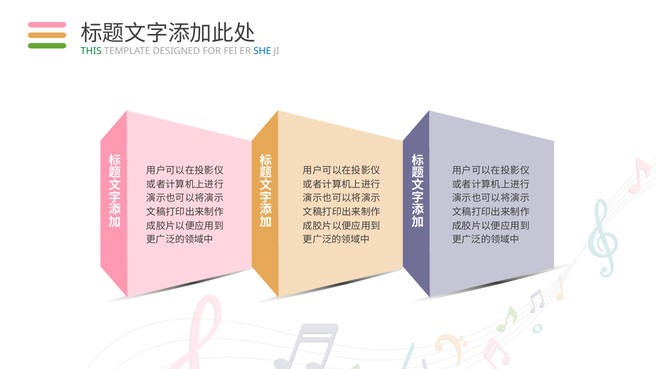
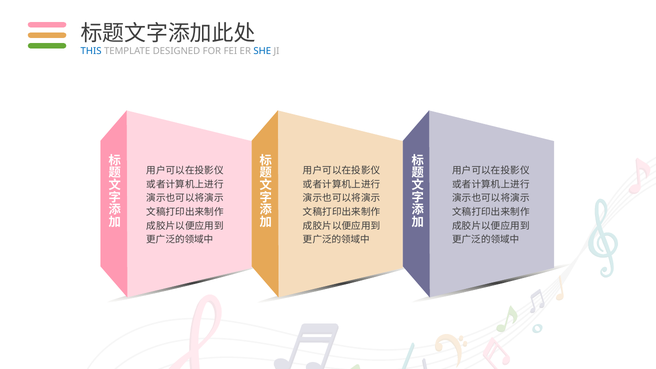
THIS colour: green -> blue (91, 51)
